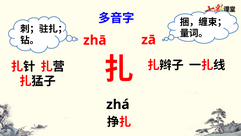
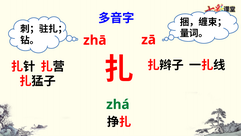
zhá colour: black -> green (118, 104)
